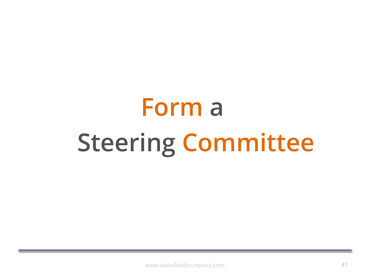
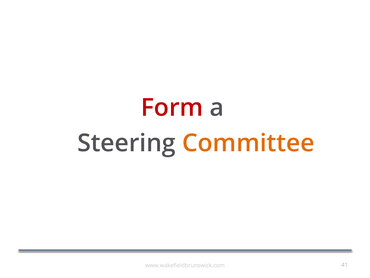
Form colour: orange -> red (172, 107)
